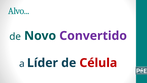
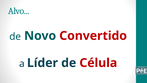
Convertido colour: purple -> red (93, 36)
